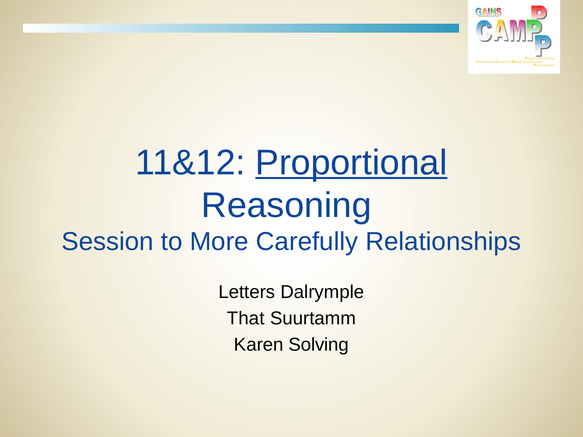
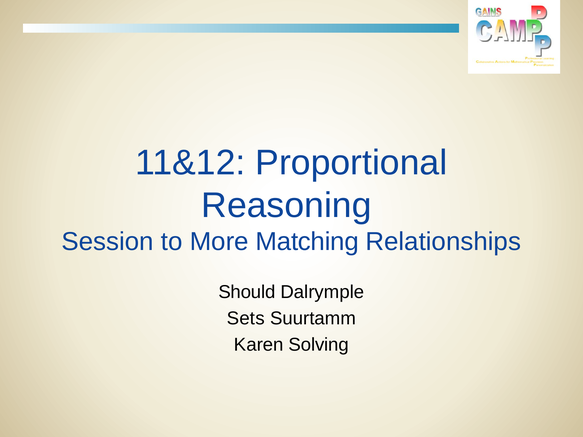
Proportional underline: present -> none (351, 163)
Carefully: Carefully -> Matching (307, 242)
Letters: Letters -> Should (247, 292)
That: That -> Sets (246, 319)
